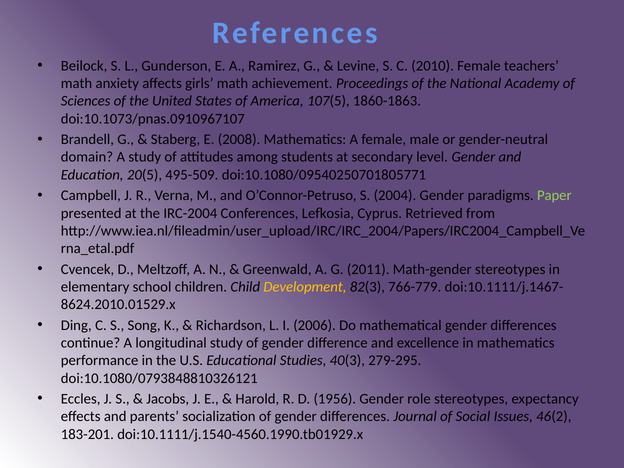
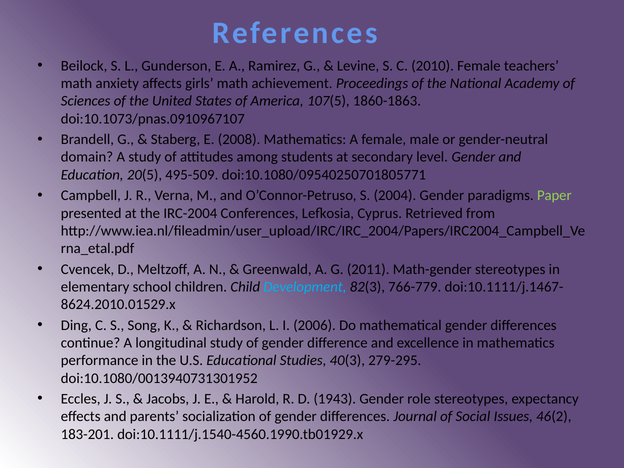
Development colour: yellow -> light blue (305, 287)
doi:10.1080/0793848810326121: doi:10.1080/0793848810326121 -> doi:10.1080/0013940731301952 (159, 378)
1956: 1956 -> 1943 (335, 399)
